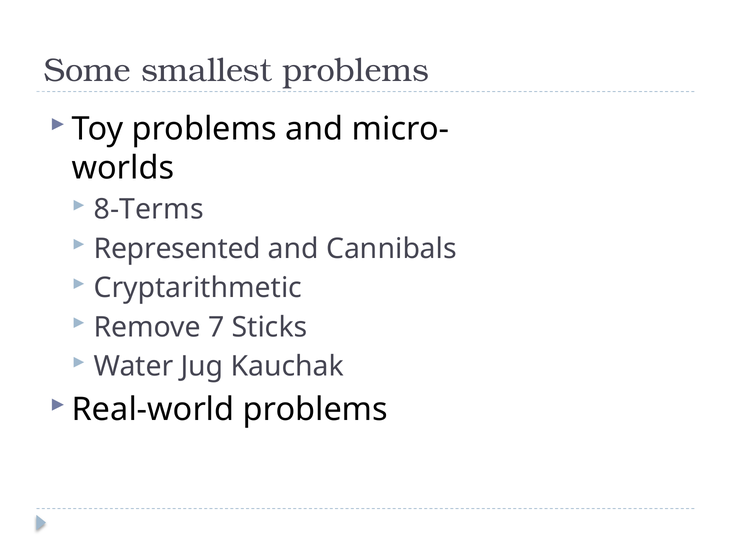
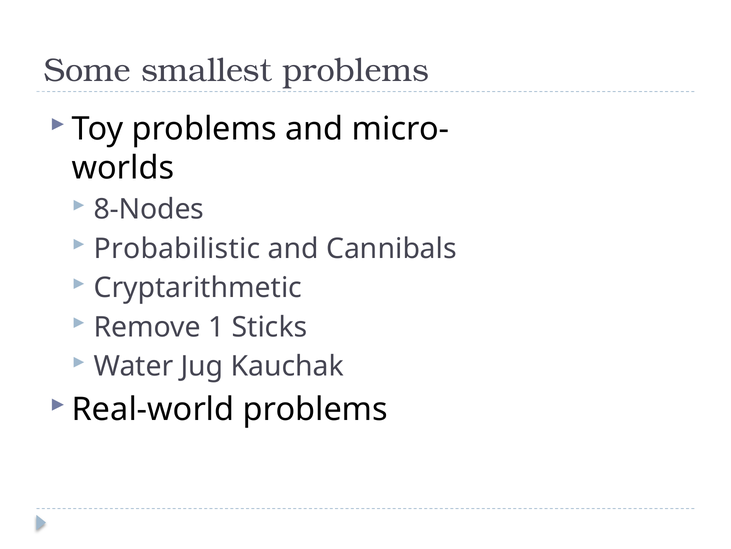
8-Terms: 8-Terms -> 8-Nodes (149, 209)
Represented: Represented -> Probabilistic (177, 248)
7: 7 -> 1 (216, 327)
